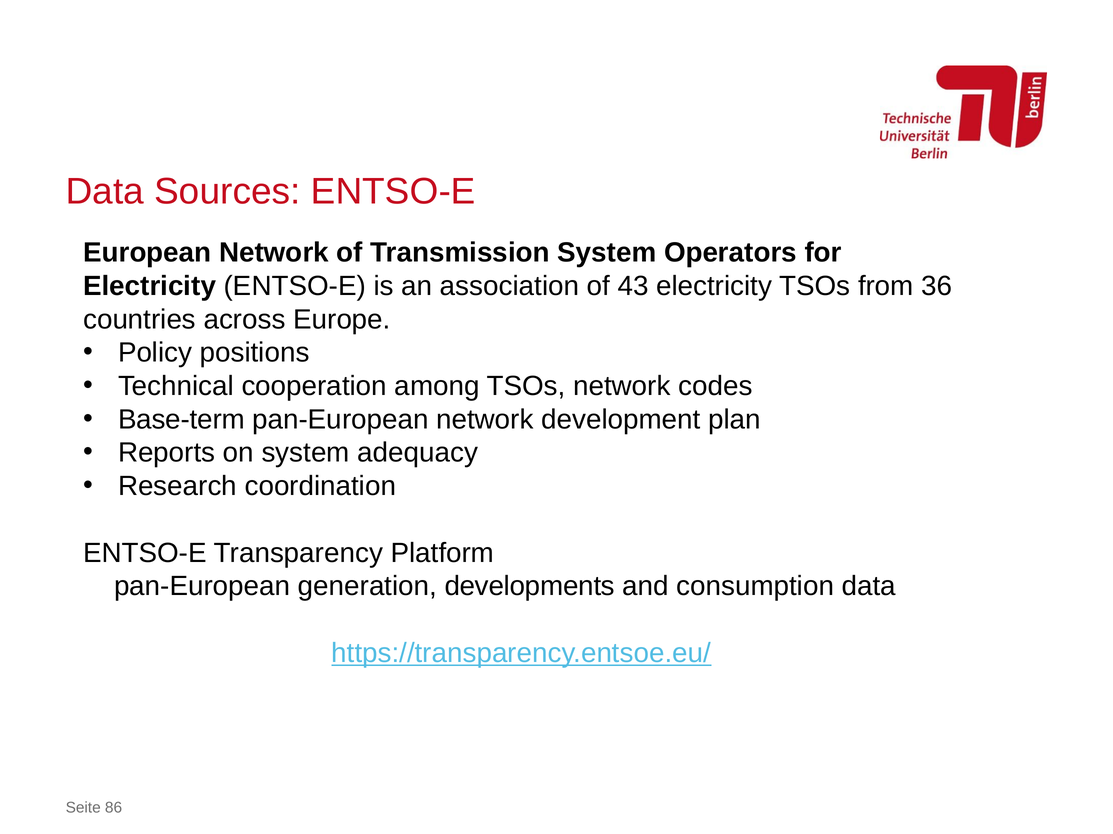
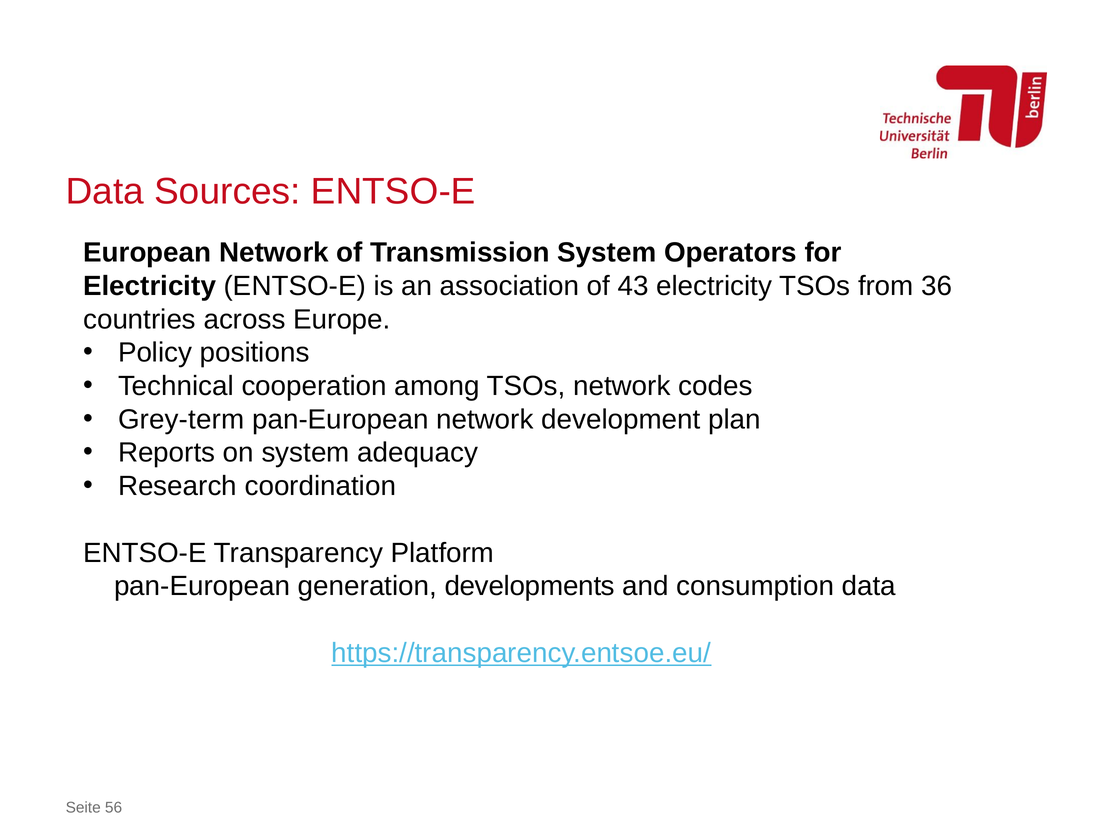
Base-term: Base-term -> Grey-term (181, 420)
86: 86 -> 56 (114, 809)
